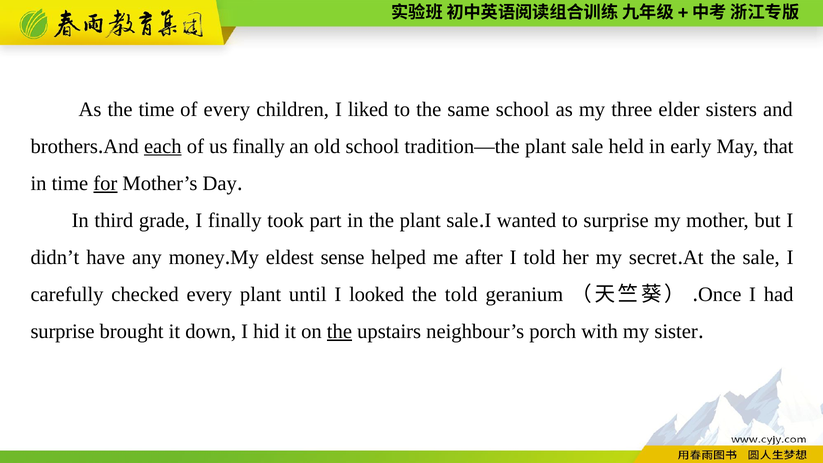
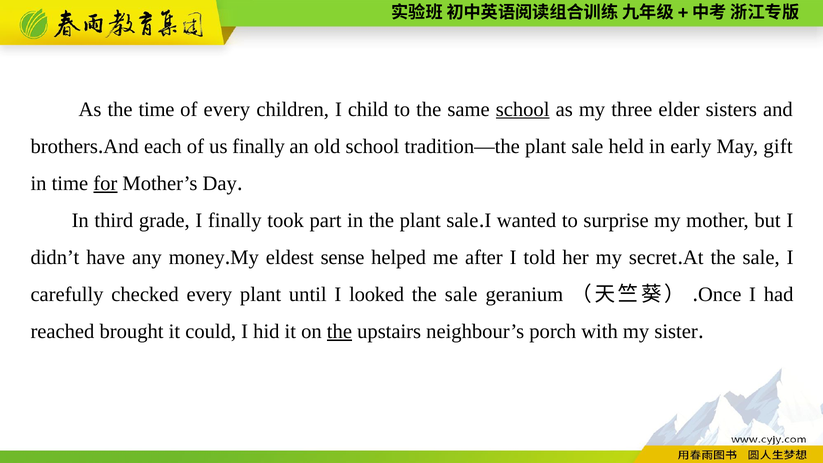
liked: liked -> child (368, 109)
school underline: none -> present (523, 109)
each underline: present -> none (163, 146)
that: that -> gift (778, 146)
told: told -> sale (461, 294)
surprise: surprise -> reached (62, 331)
down: down -> could (211, 331)
